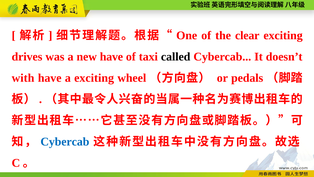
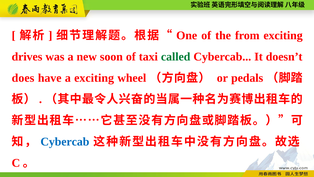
clear: clear -> from (247, 35)
new have: have -> soon (111, 57)
called colour: black -> green (176, 57)
with: with -> does (23, 78)
